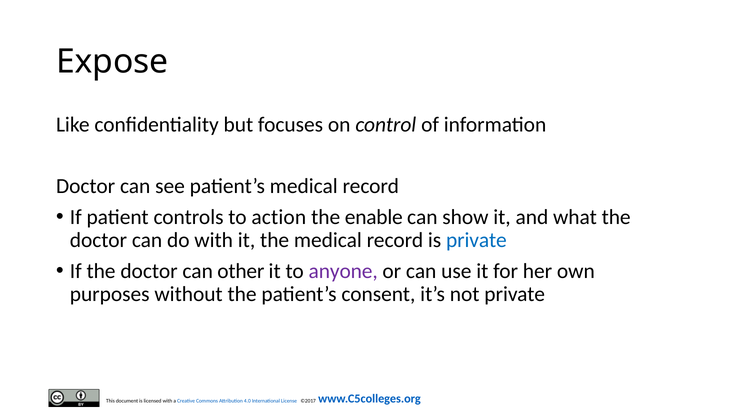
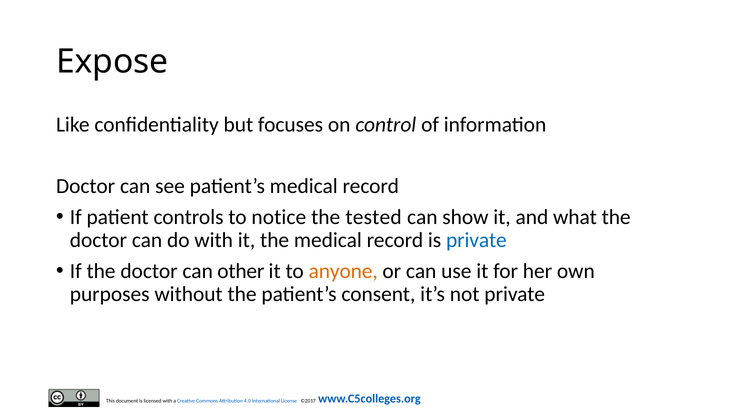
action: action -> notice (279, 217)
enable: enable -> tested (374, 217)
anyone colour: purple -> orange (343, 271)
